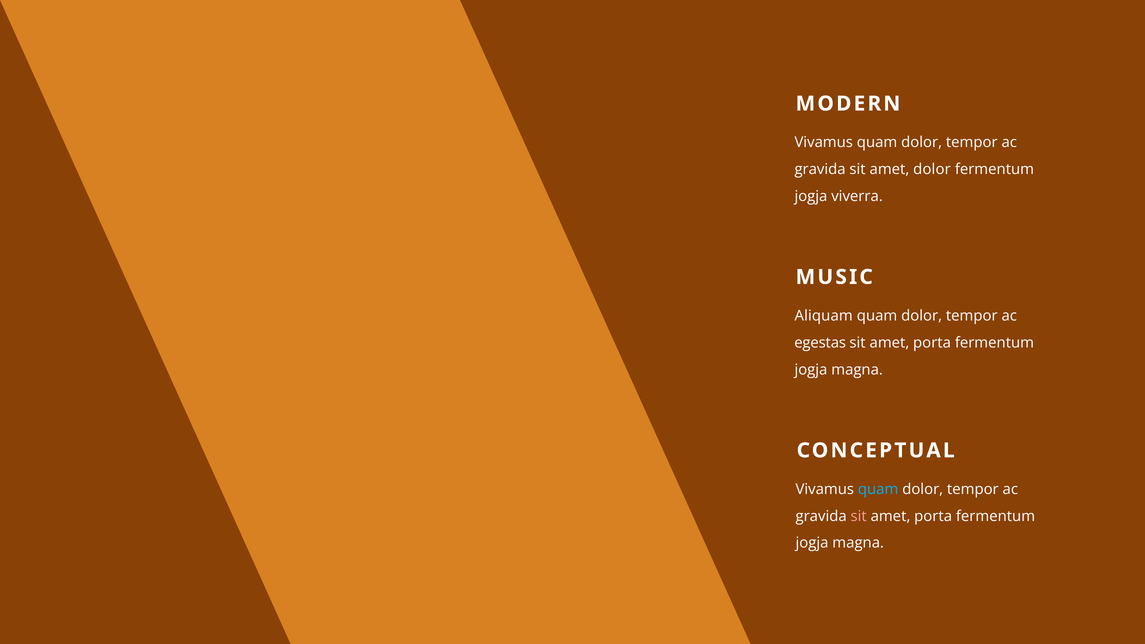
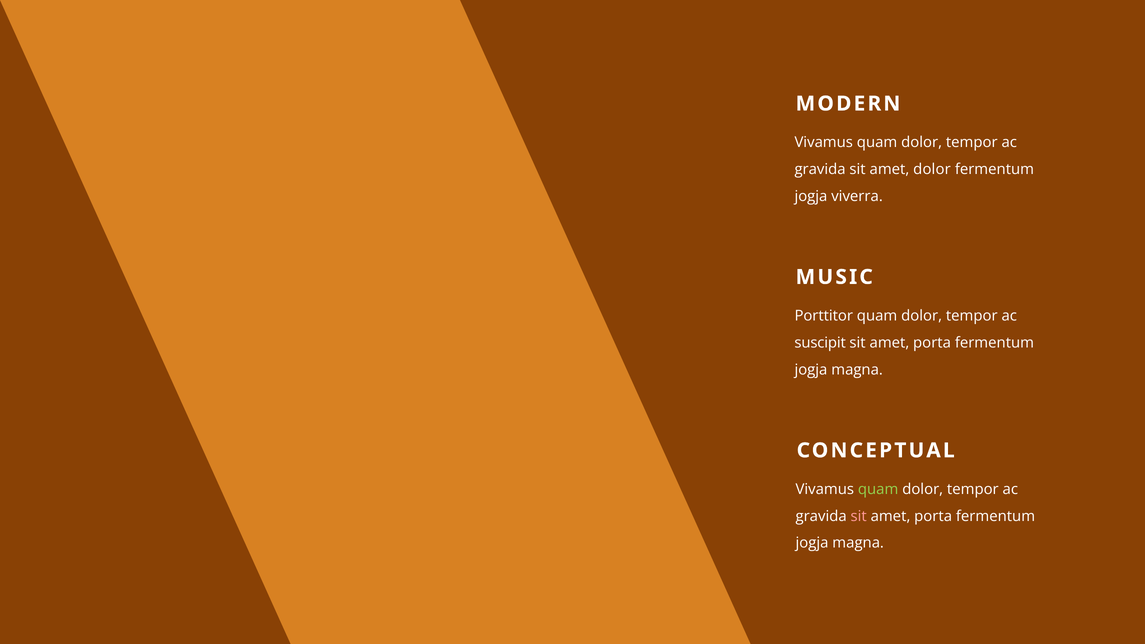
Aliquam: Aliquam -> Porttitor (824, 316)
egestas: egestas -> suscipit (820, 343)
quam colour: light blue -> light green (878, 489)
